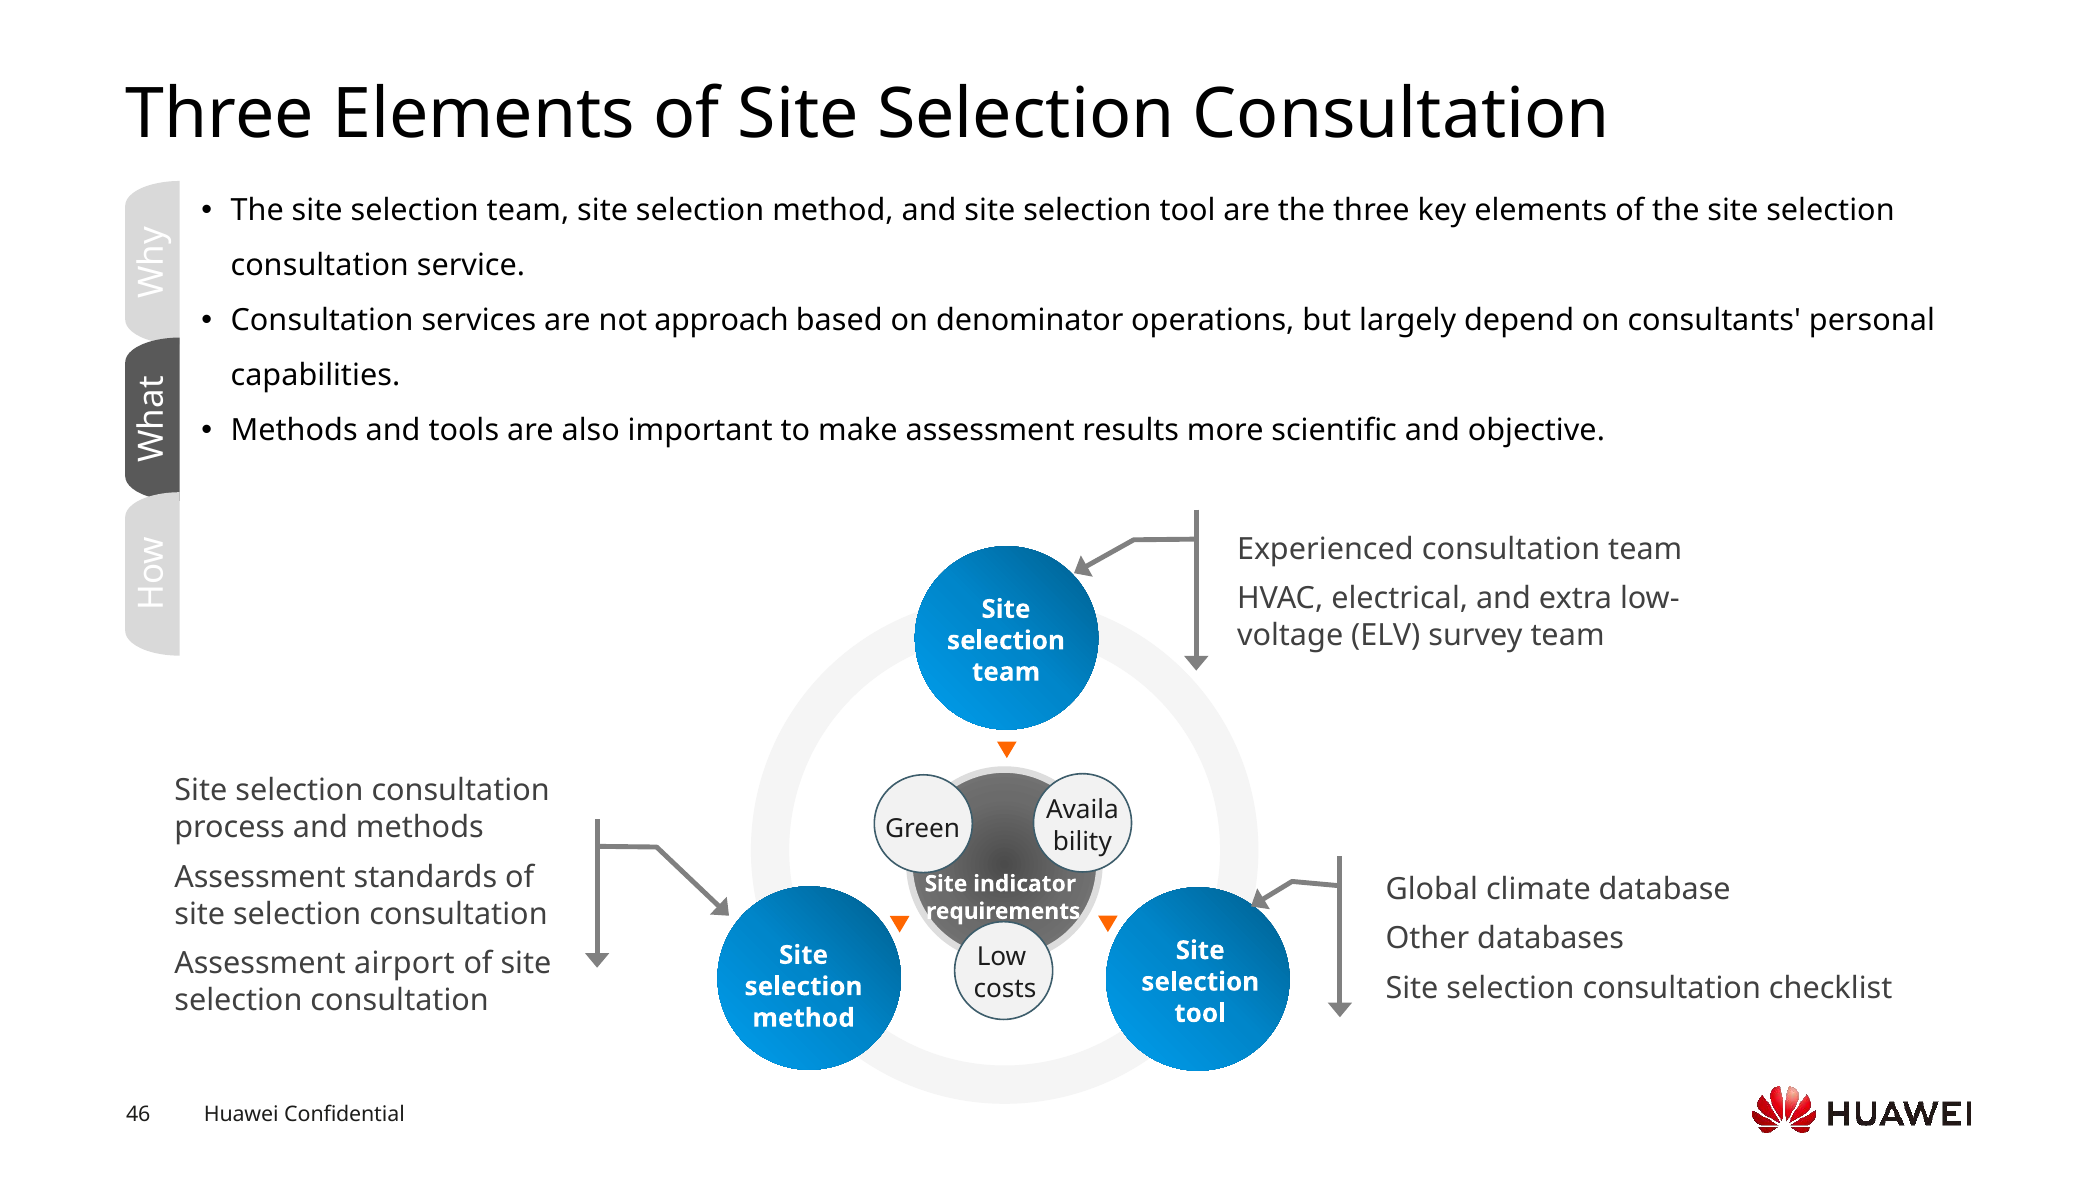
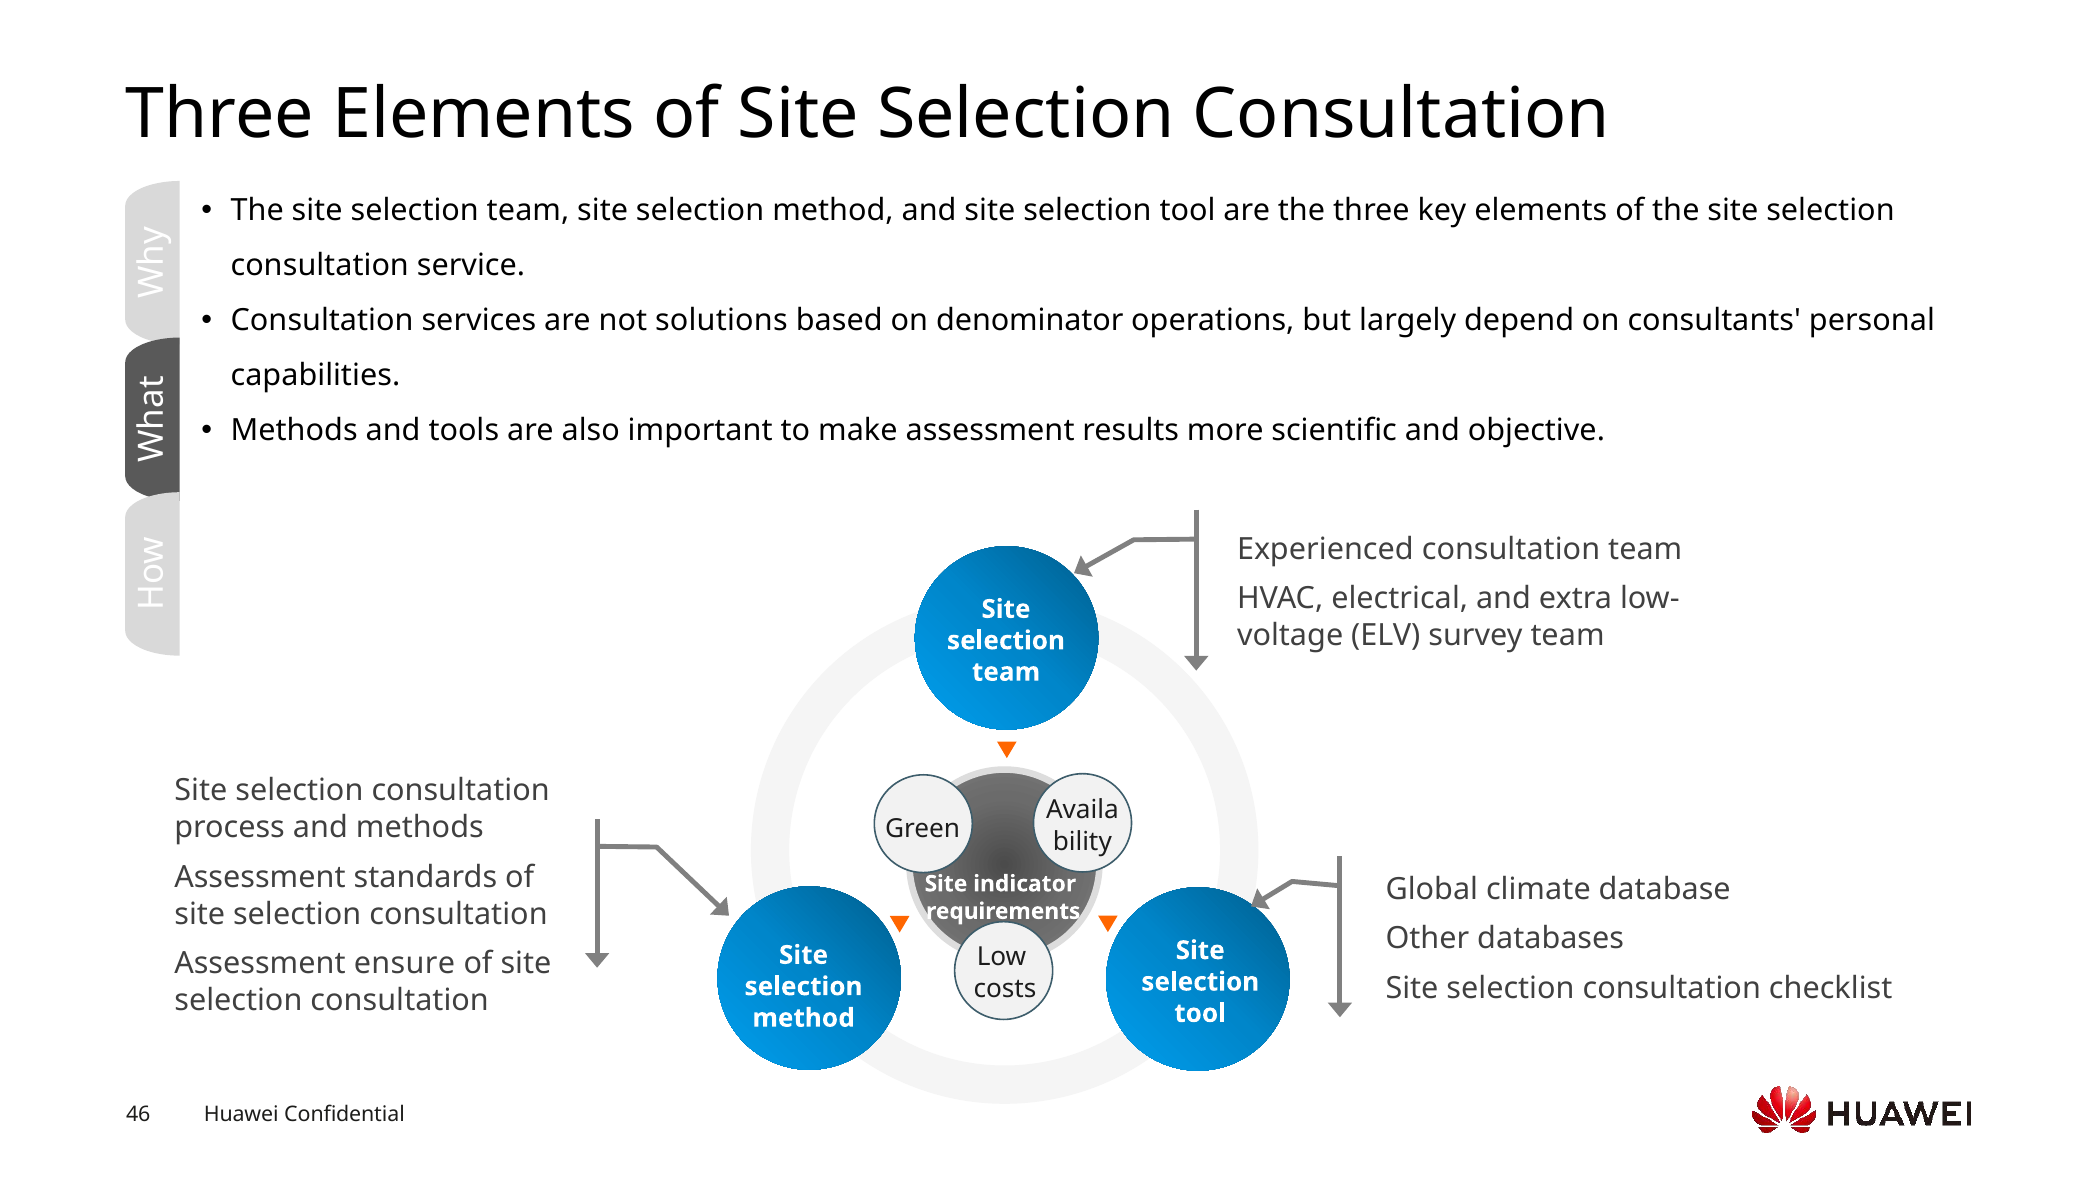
approach: approach -> solutions (721, 321)
airport: airport -> ensure (404, 964)
